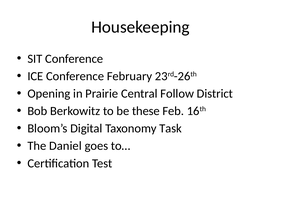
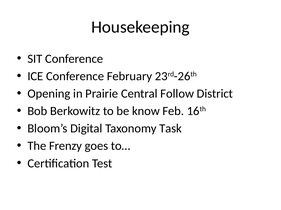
these: these -> know (146, 111)
Daniel: Daniel -> Frenzy (66, 146)
